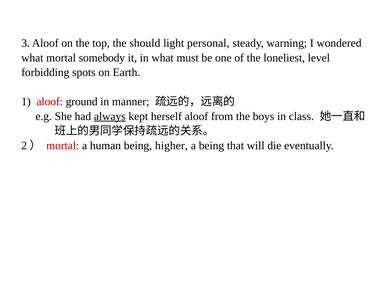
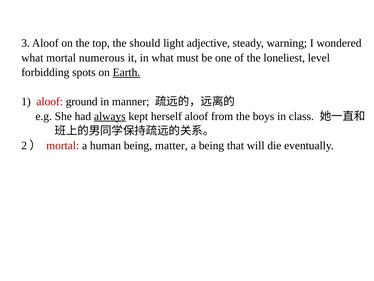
personal: personal -> adjective (208, 43)
somebody: somebody -> numerous (102, 58)
Earth underline: none -> present (126, 72)
higher: higher -> matter (171, 145)
